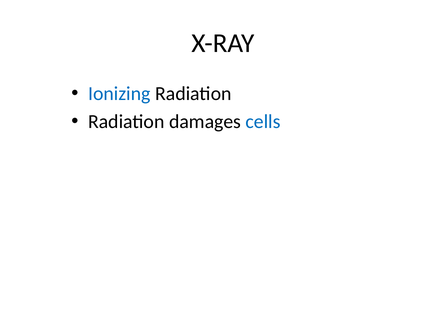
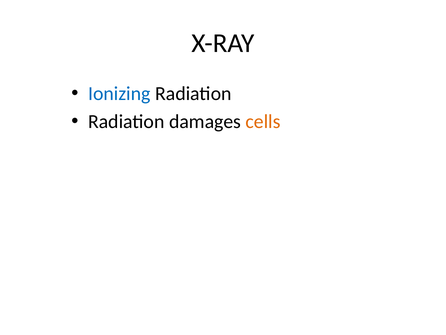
cells colour: blue -> orange (263, 121)
